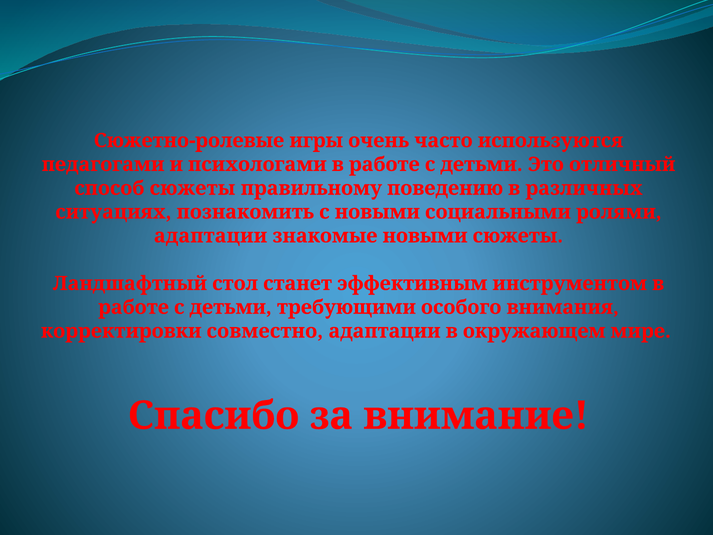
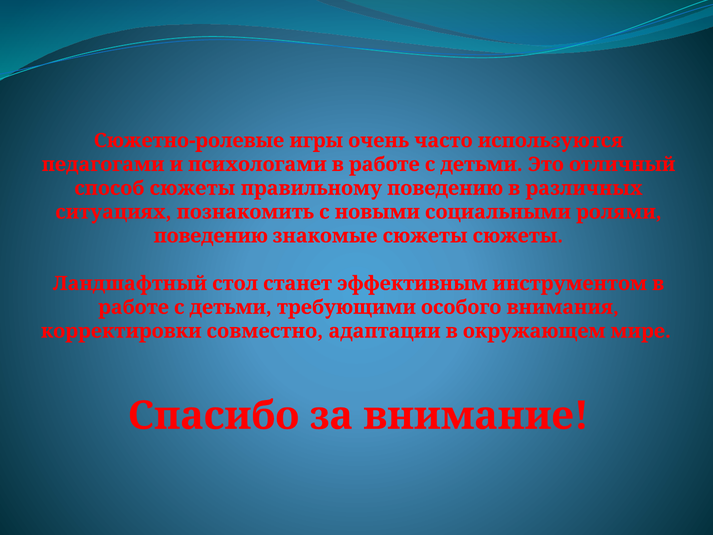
адаптации: адаптации -> поведению (211, 236)
знакомые новыми: новыми -> сюжеты (425, 236)
